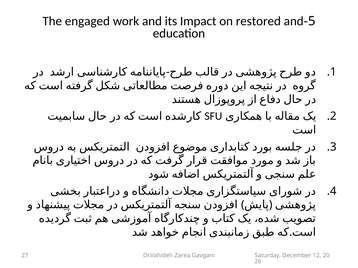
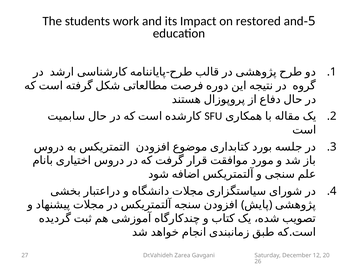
engaged: engaged -> students (87, 21)
